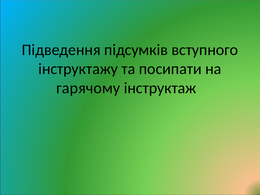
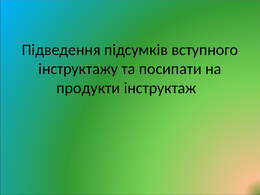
гарячому: гарячому -> продукти (88, 88)
